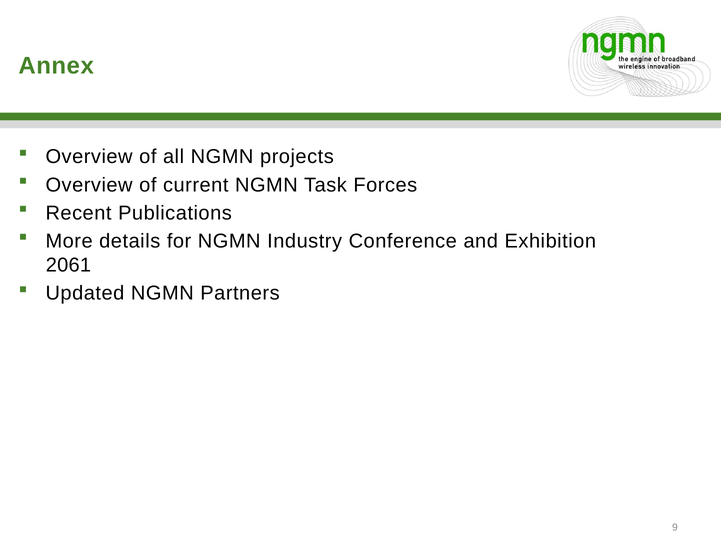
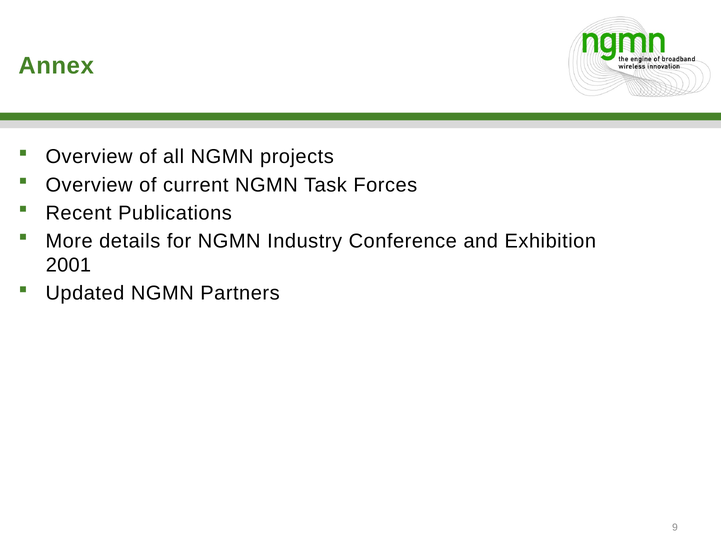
2061: 2061 -> 2001 (68, 265)
